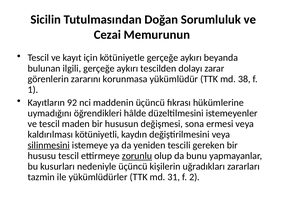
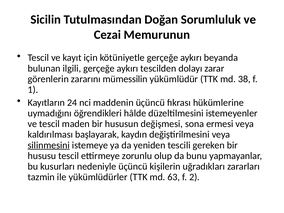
korunmasa: korunmasa -> mümessilin (125, 79)
92: 92 -> 24 (72, 103)
kötüniyetli: kötüniyetli -> başlayarak (97, 135)
zorunlu underline: present -> none (137, 156)
31: 31 -> 63 (174, 177)
